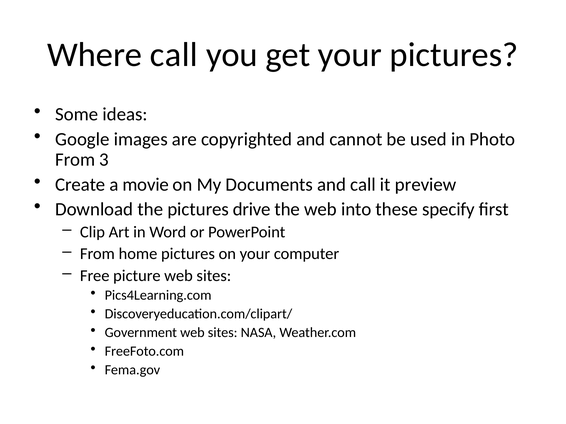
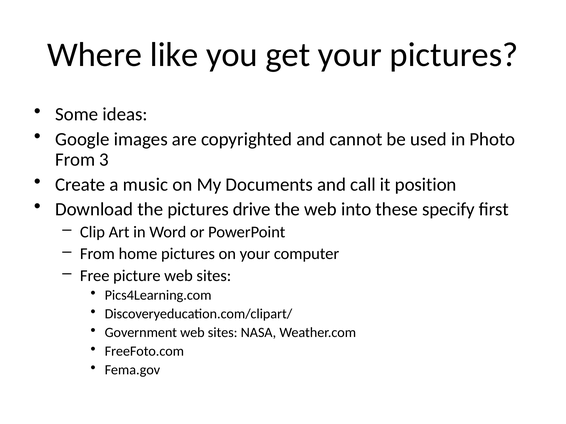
Where call: call -> like (174, 55)
movie: movie -> music (145, 185)
preview: preview -> position (426, 185)
